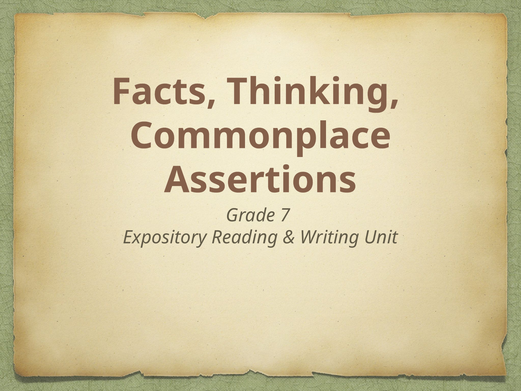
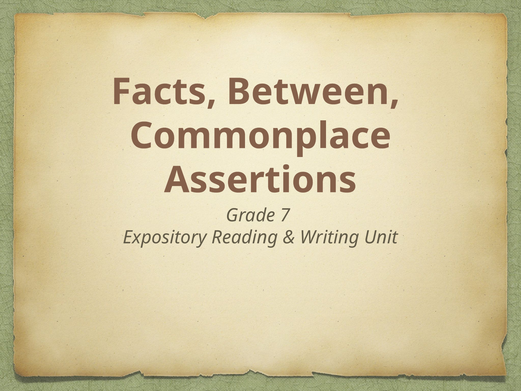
Thinking: Thinking -> Between (313, 92)
